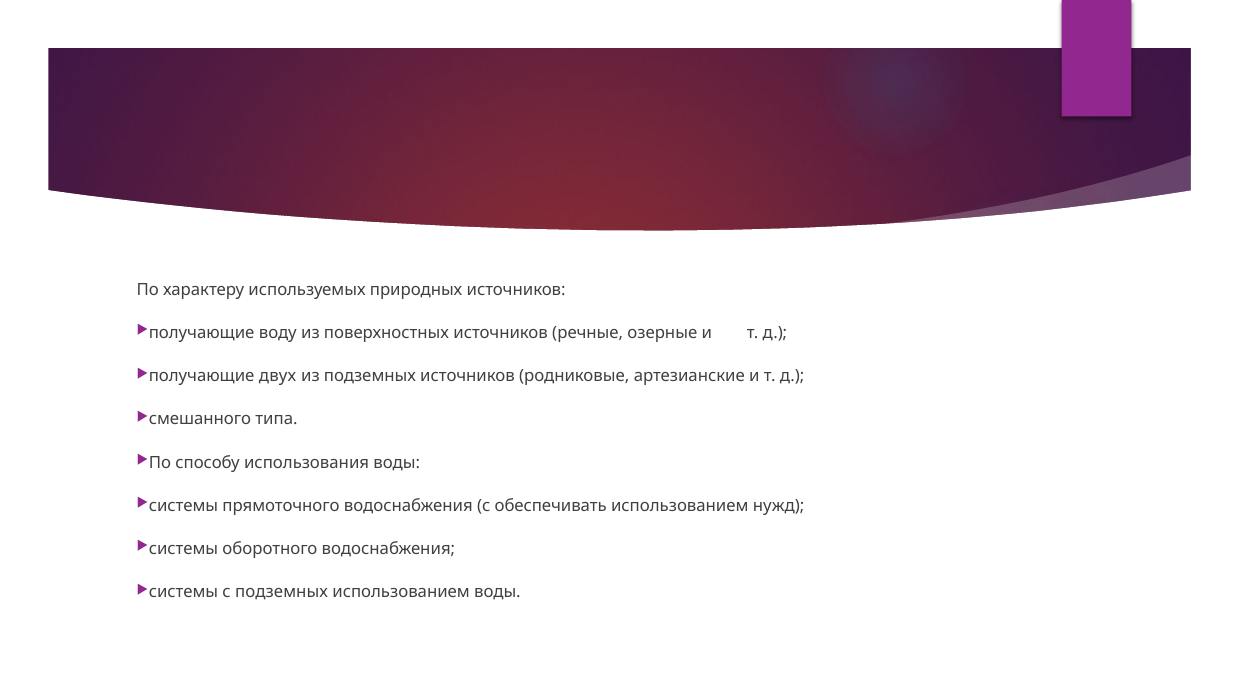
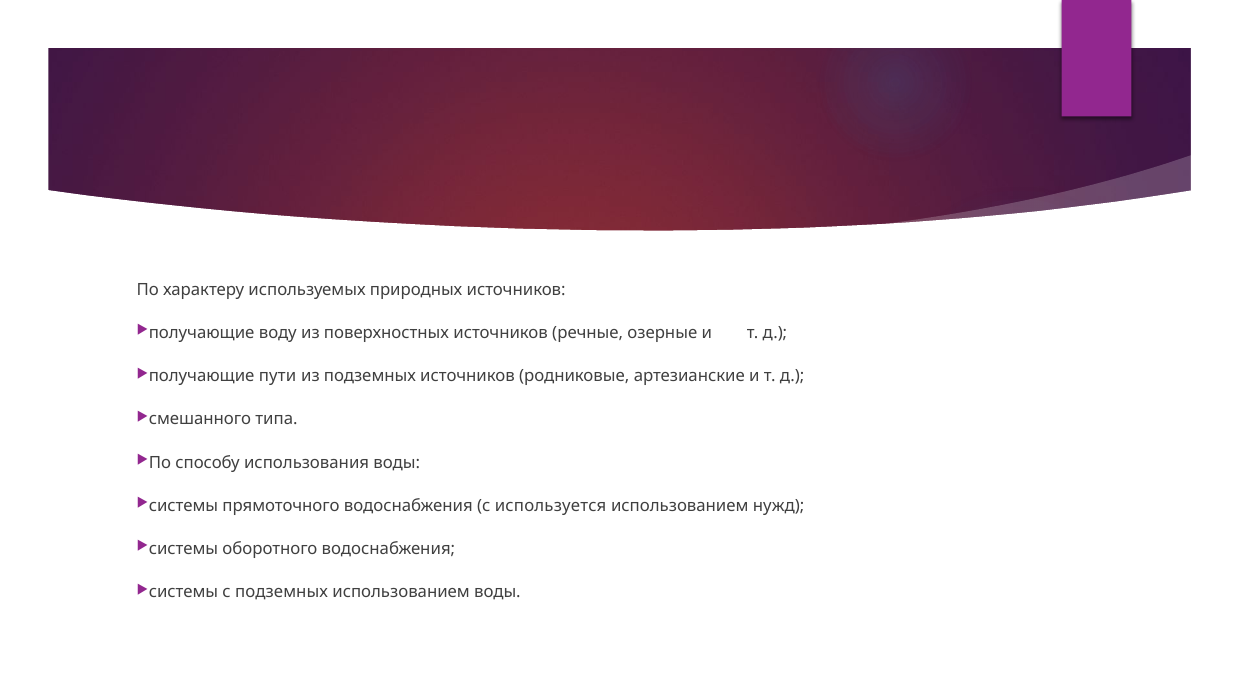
двух: двух -> пути (278, 376)
обеспечивать: обеспечивать -> используется (551, 505)
